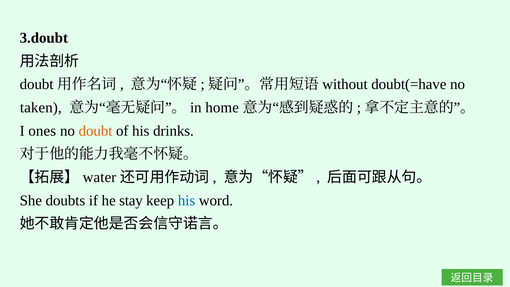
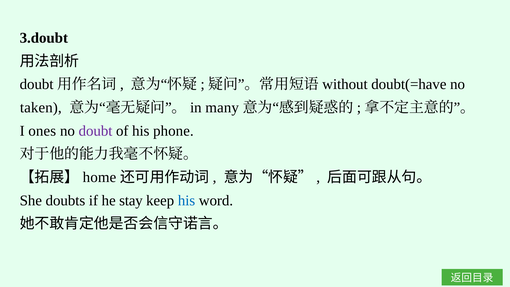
home: home -> many (222, 108)
doubt colour: orange -> purple (95, 131)
drinks: drinks -> phone (173, 131)
water: water -> home (99, 177)
